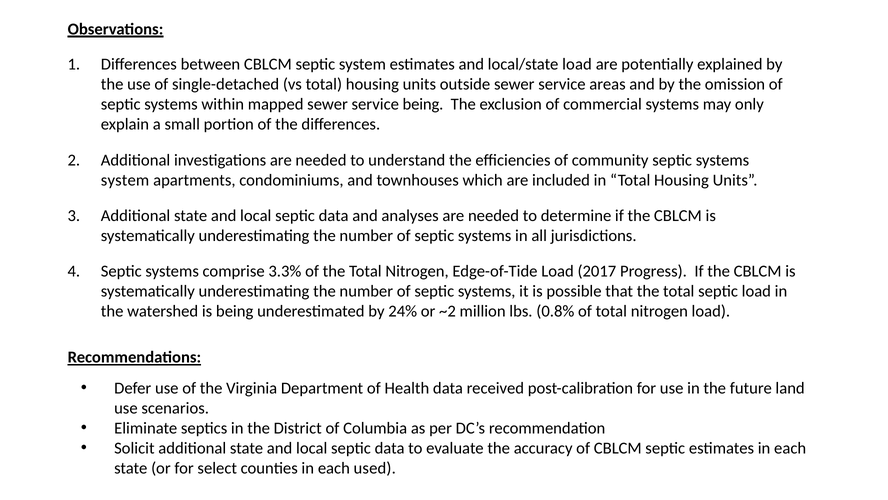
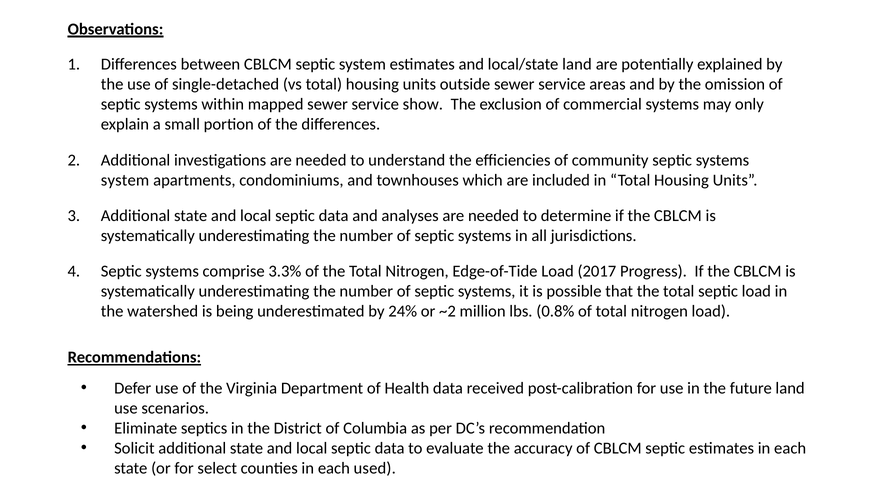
local/state load: load -> land (577, 64)
service being: being -> show (423, 104)
